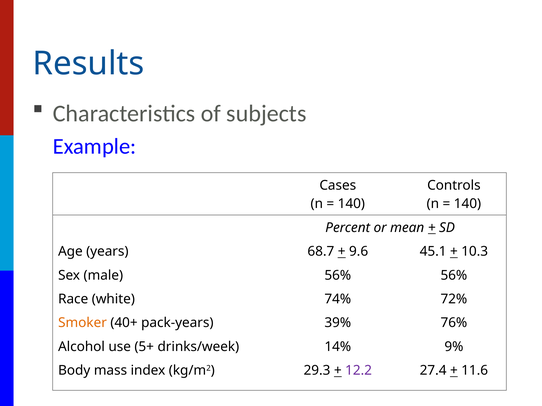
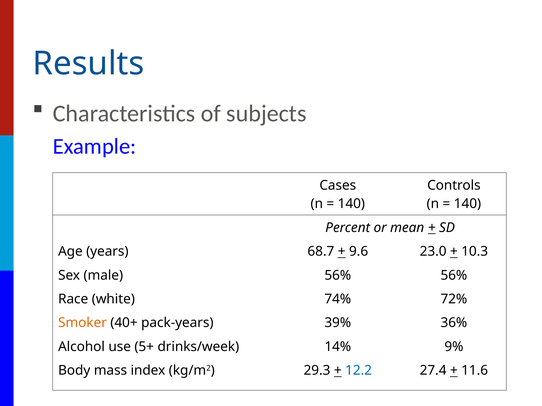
45.1: 45.1 -> 23.0 (433, 252)
76%: 76% -> 36% (454, 323)
12.2 colour: purple -> blue (359, 371)
